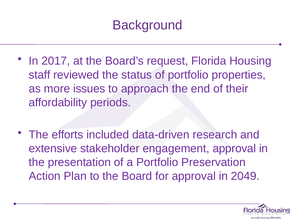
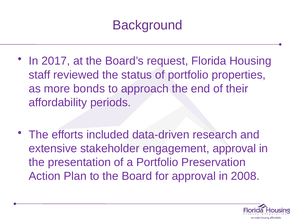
issues: issues -> bonds (89, 88)
2049: 2049 -> 2008 (245, 176)
